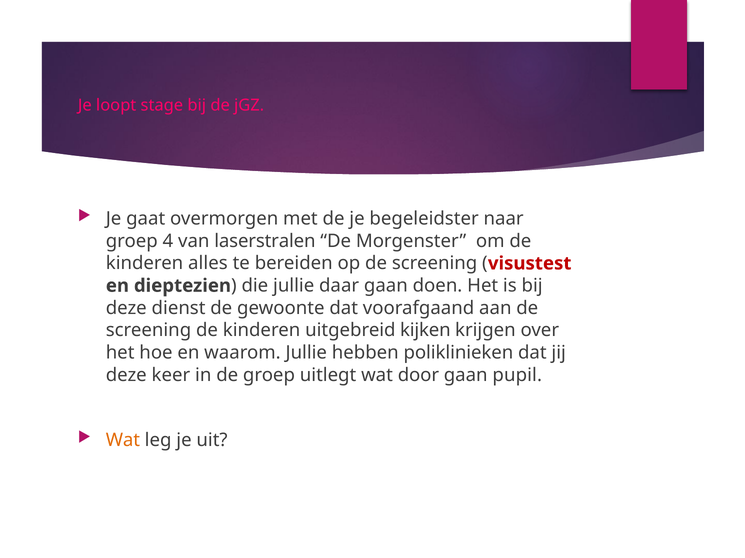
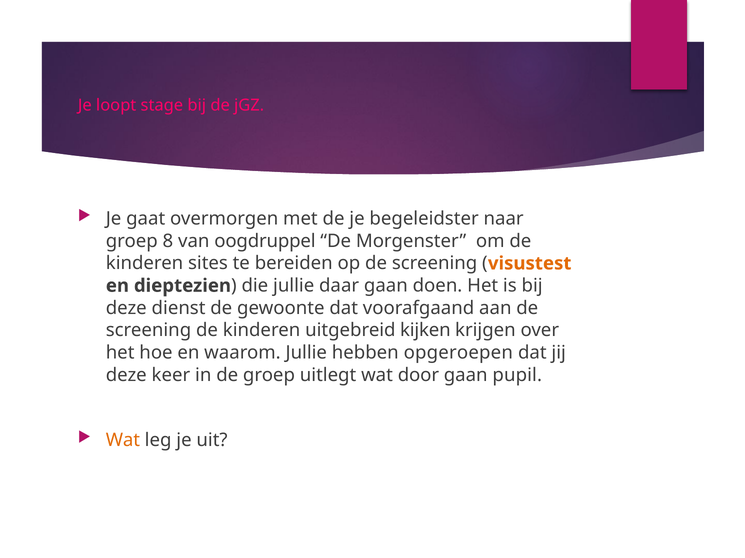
4: 4 -> 8 (168, 241)
laserstralen: laserstralen -> oogdruppel (265, 241)
alles: alles -> sites (208, 264)
visustest colour: red -> orange (530, 264)
poliklinieken: poliklinieken -> opgeroepen (458, 353)
